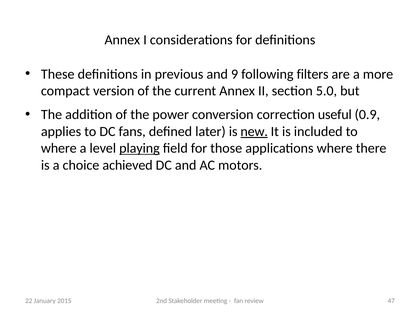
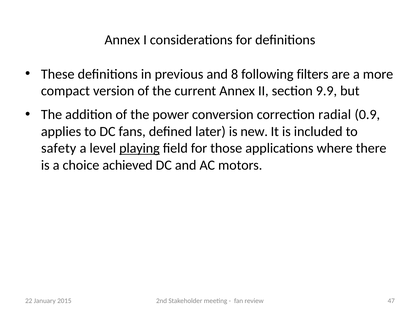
9: 9 -> 8 (235, 74)
5.0: 5.0 -> 9.9 (326, 91)
useful: useful -> radial (335, 115)
new underline: present -> none (254, 131)
where: where -> safety (59, 148)
